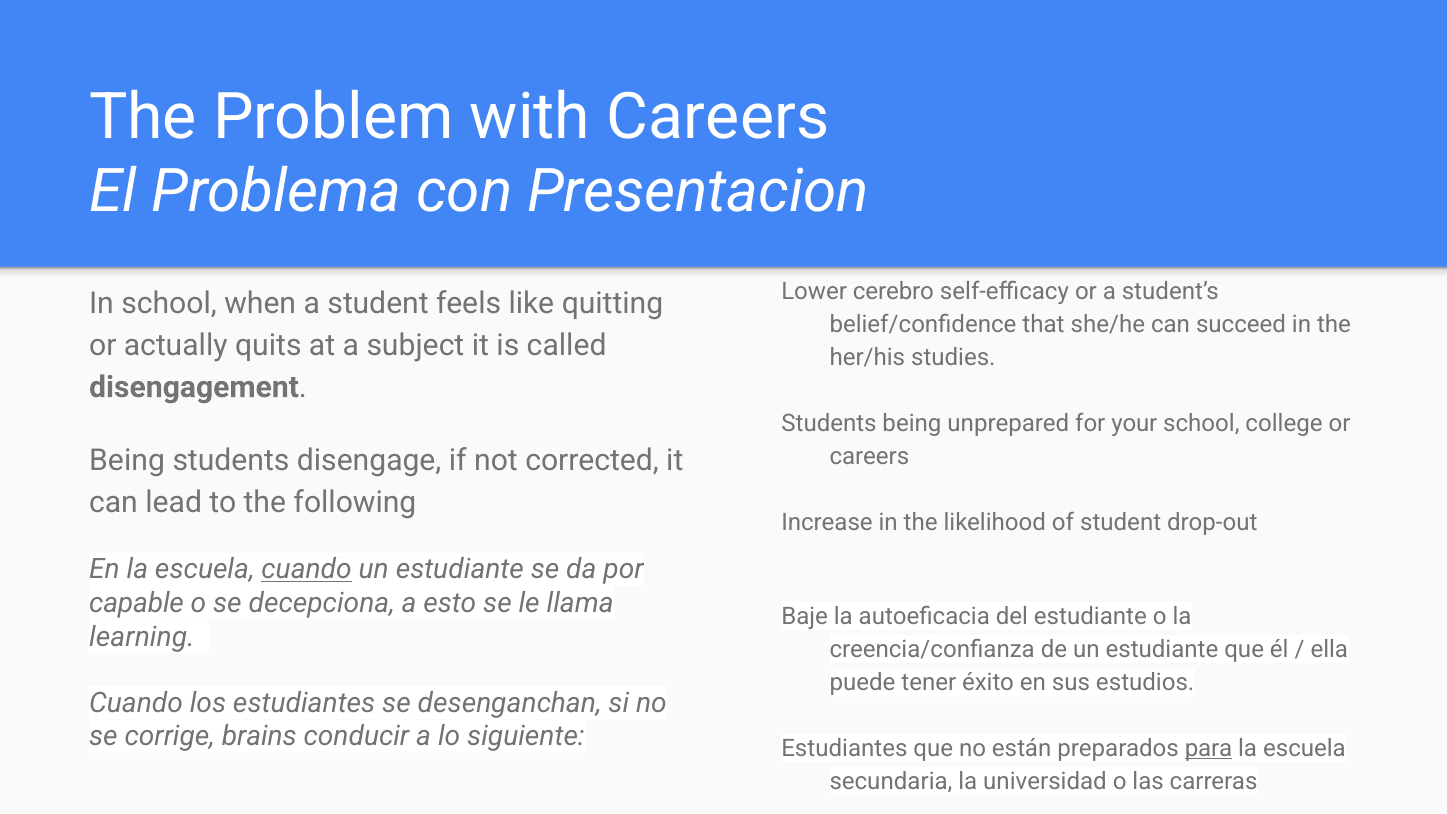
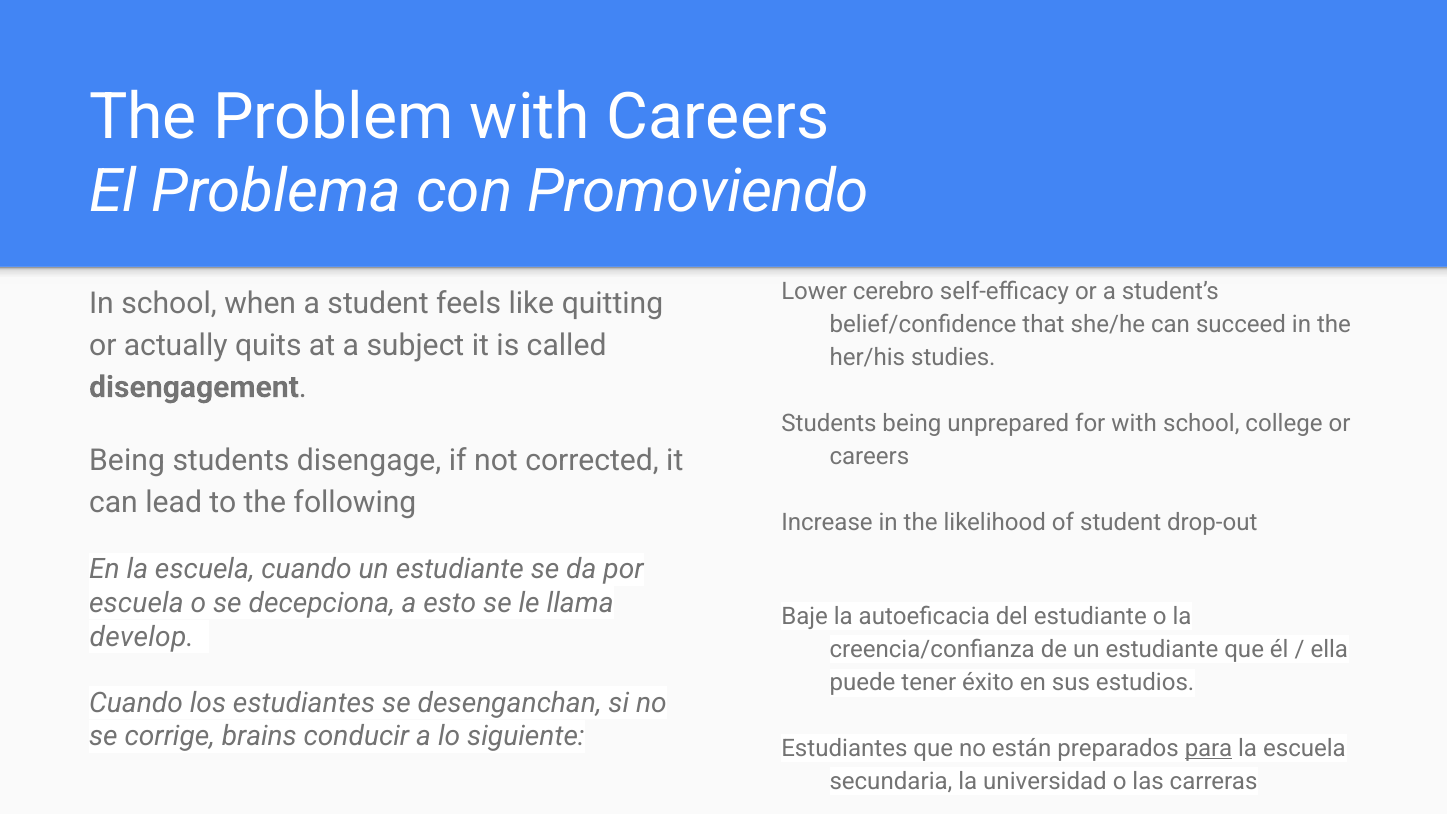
Presentacion: Presentacion -> Promoviendo (698, 192)
for your: your -> with (1134, 423)
cuando underline: present -> none (307, 569)
capable: capable -> escuela (136, 603)
learning: learning -> develop (142, 637)
